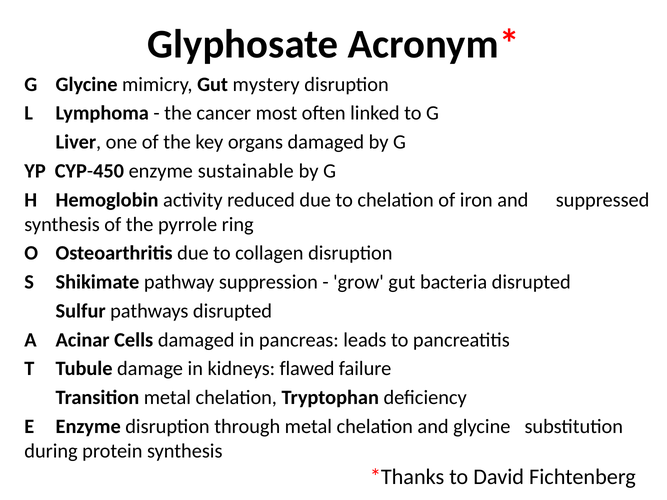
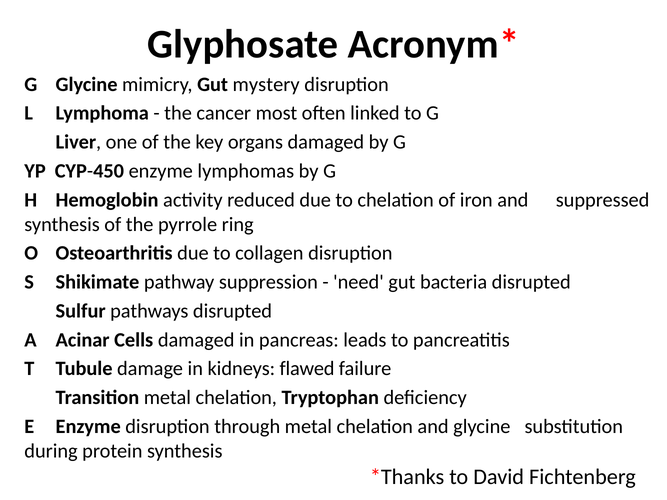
sustainable: sustainable -> lymphomas (246, 171)
grow: grow -> need (358, 282)
